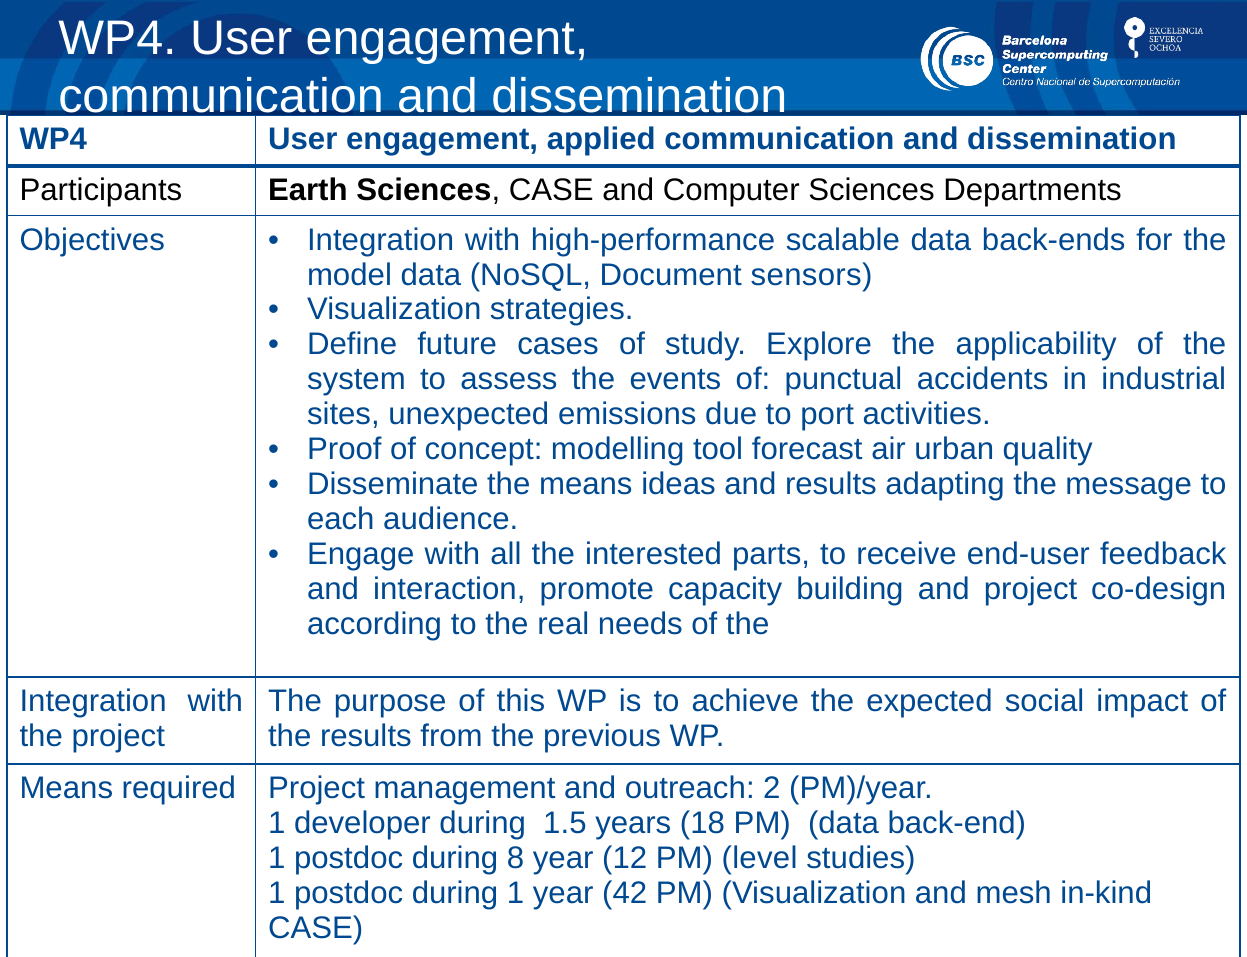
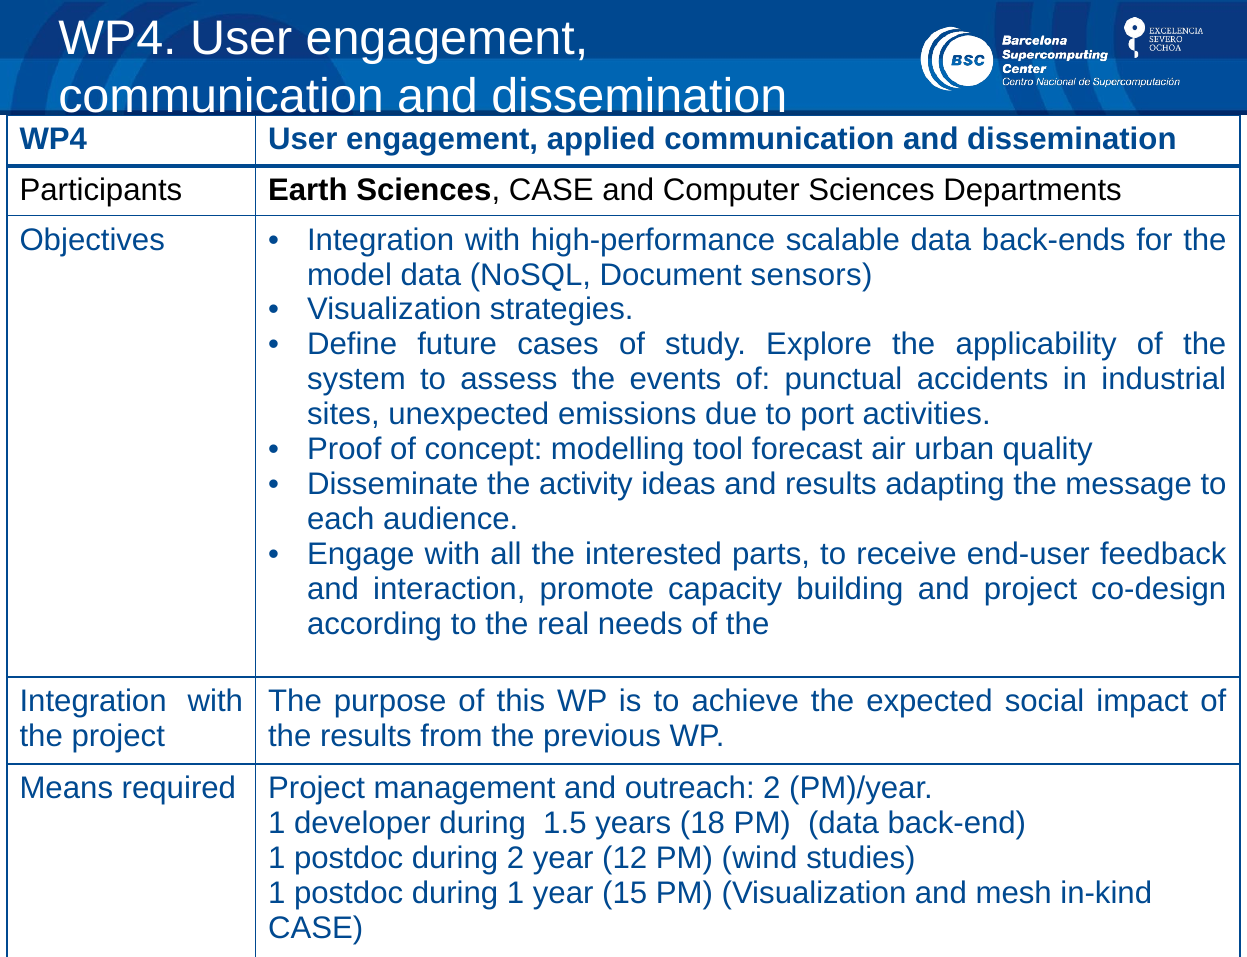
the means: means -> activity (586, 484)
during 8: 8 -> 2 (516, 858)
level: level -> wind (760, 858)
42: 42 -> 15 (625, 893)
